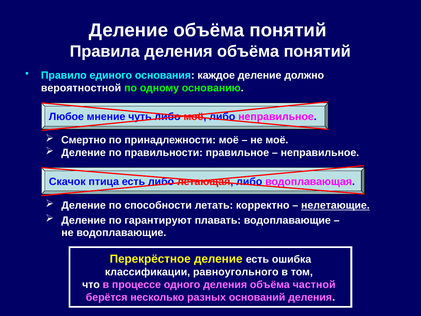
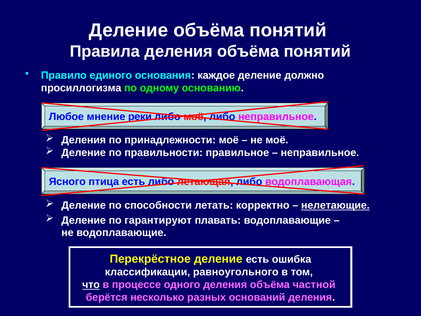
вероятностной: вероятностной -> просиллогизма (81, 88)
чуть: чуть -> реки (140, 117)
Смертно: Смертно -> Деления (84, 140)
Скачок: Скачок -> Ясного (67, 181)
что underline: none -> present (91, 285)
